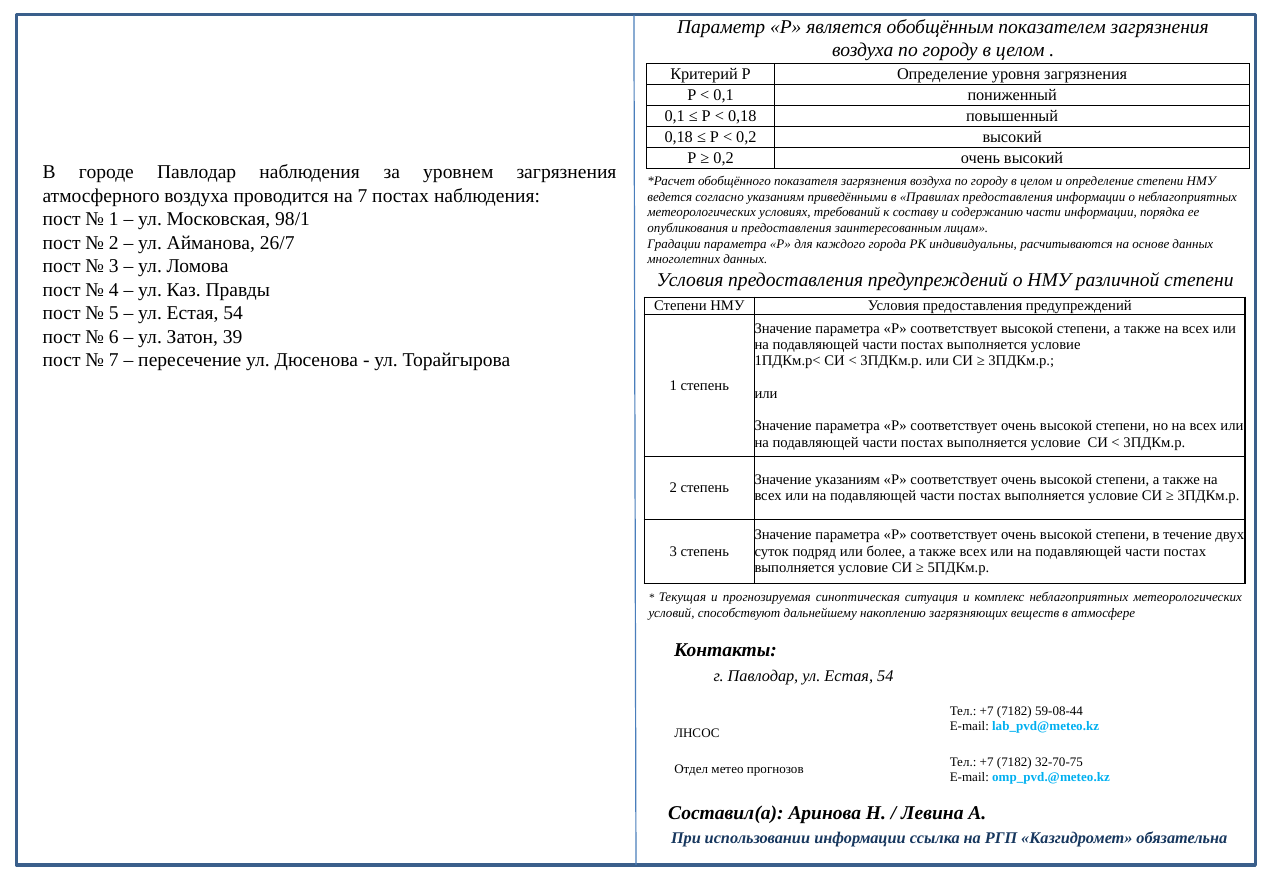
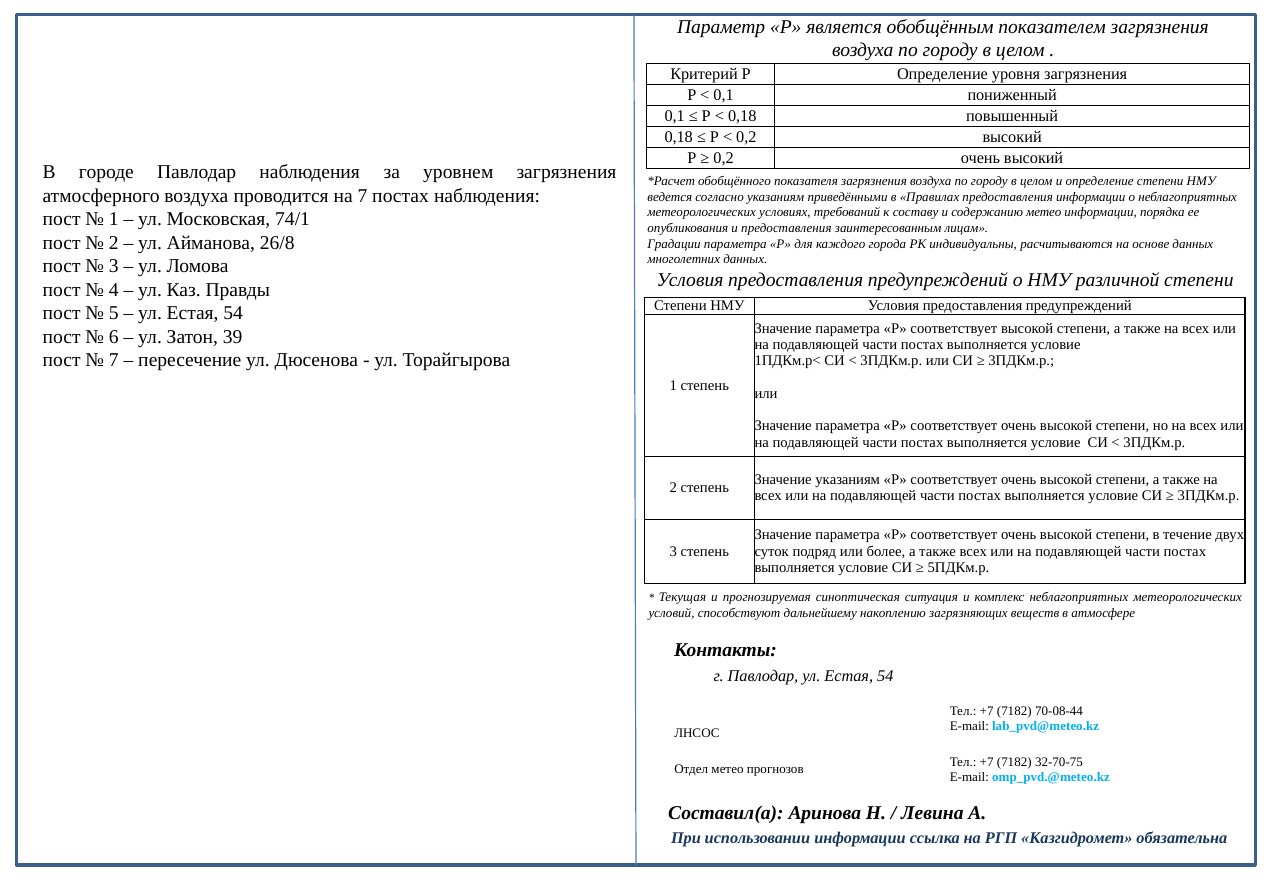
содержанию части: части -> метео (1044, 213)
98/1: 98/1 -> 74/1 (293, 219)
26/7: 26/7 -> 26/8 (277, 243)
59-08-44: 59-08-44 -> 70-08-44 (1059, 712)
